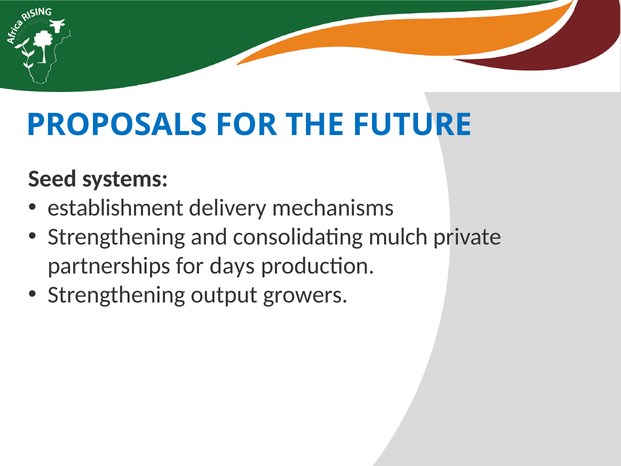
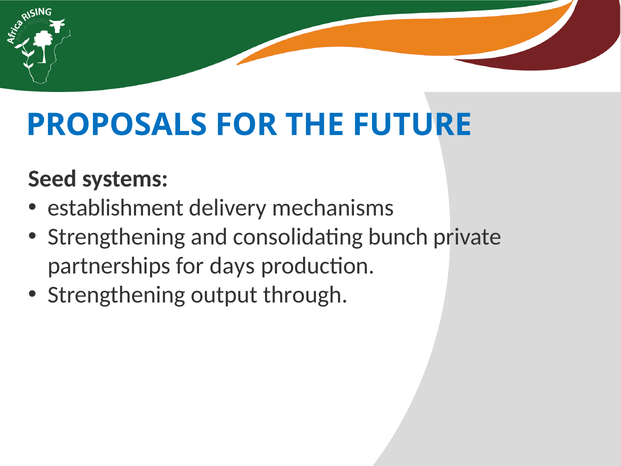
mulch: mulch -> bunch (398, 237)
growers: growers -> through (305, 295)
